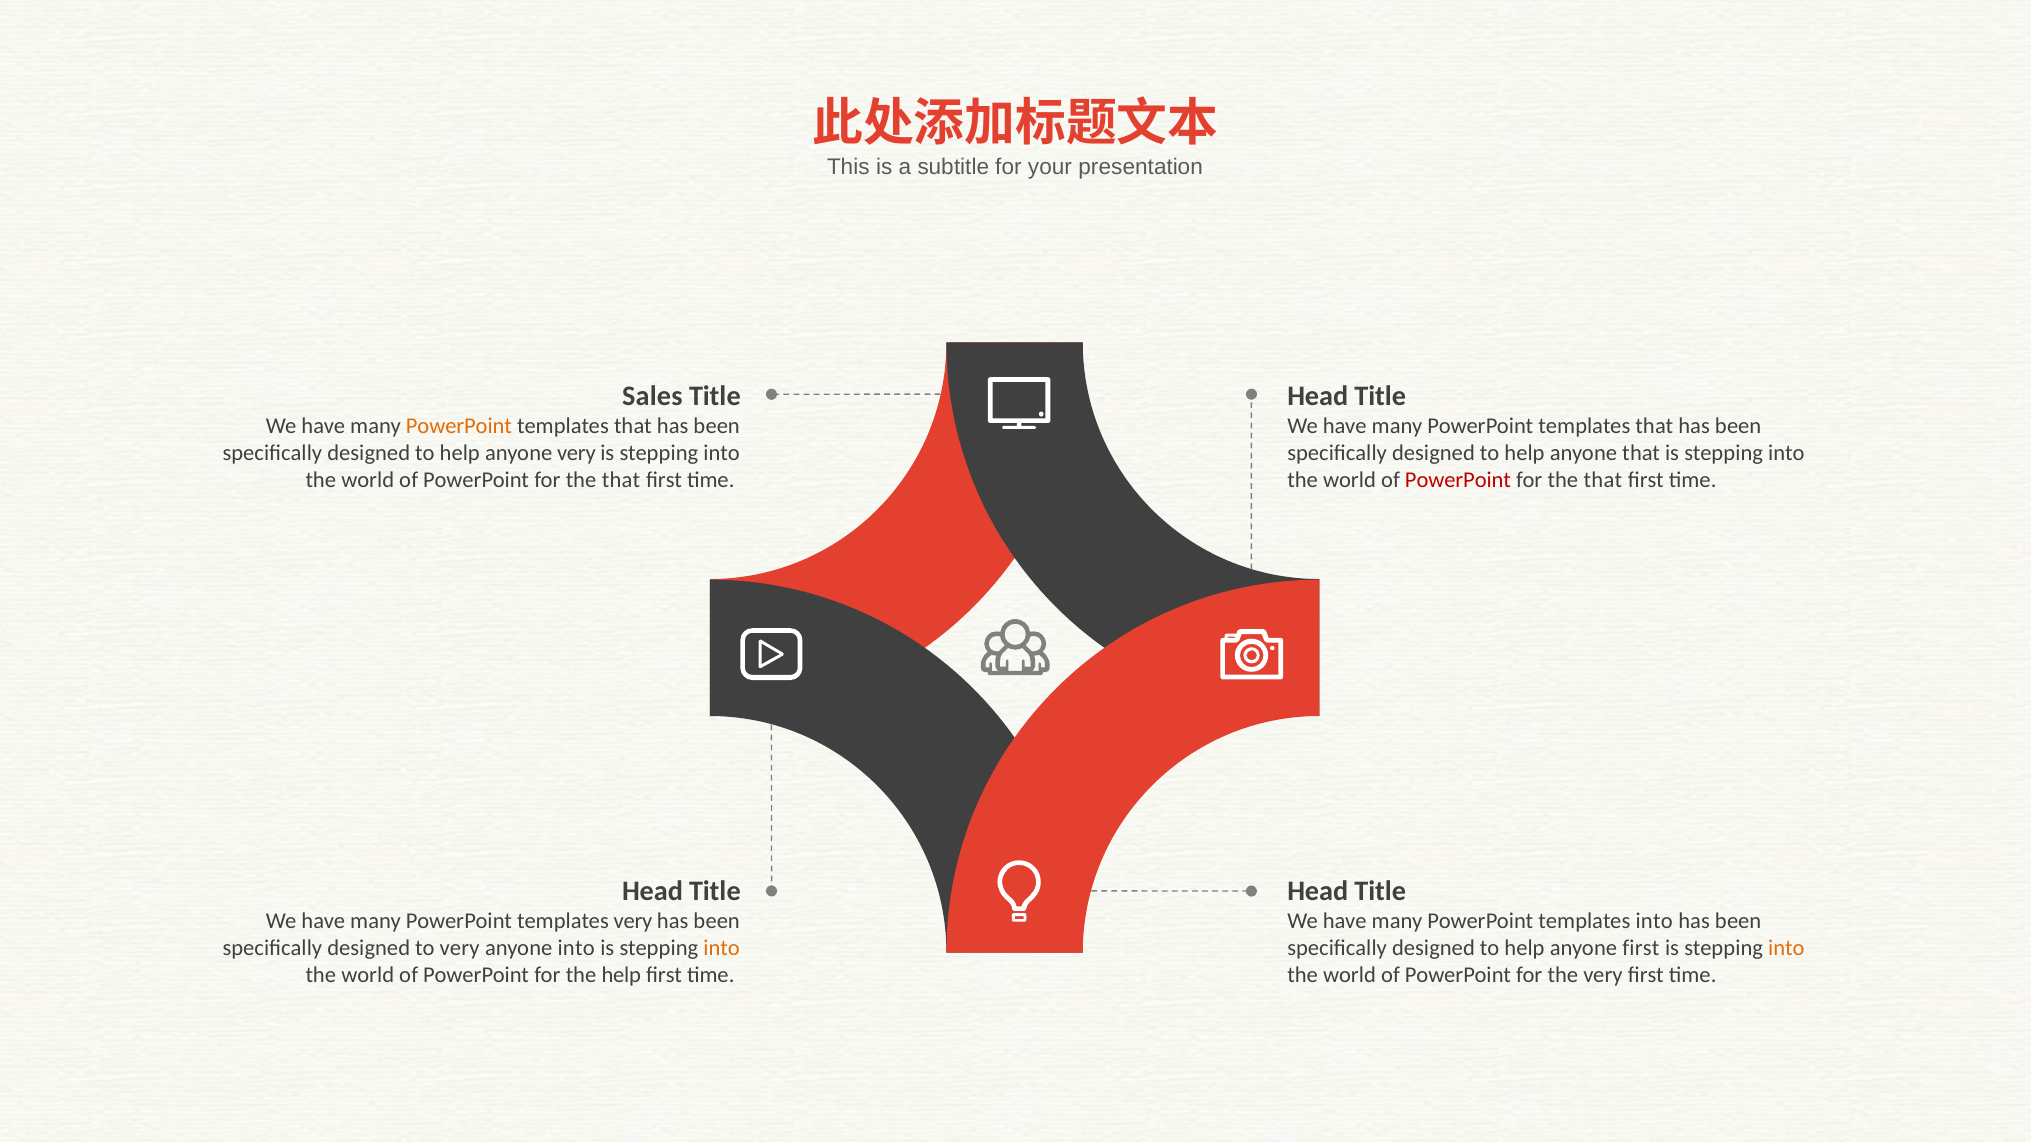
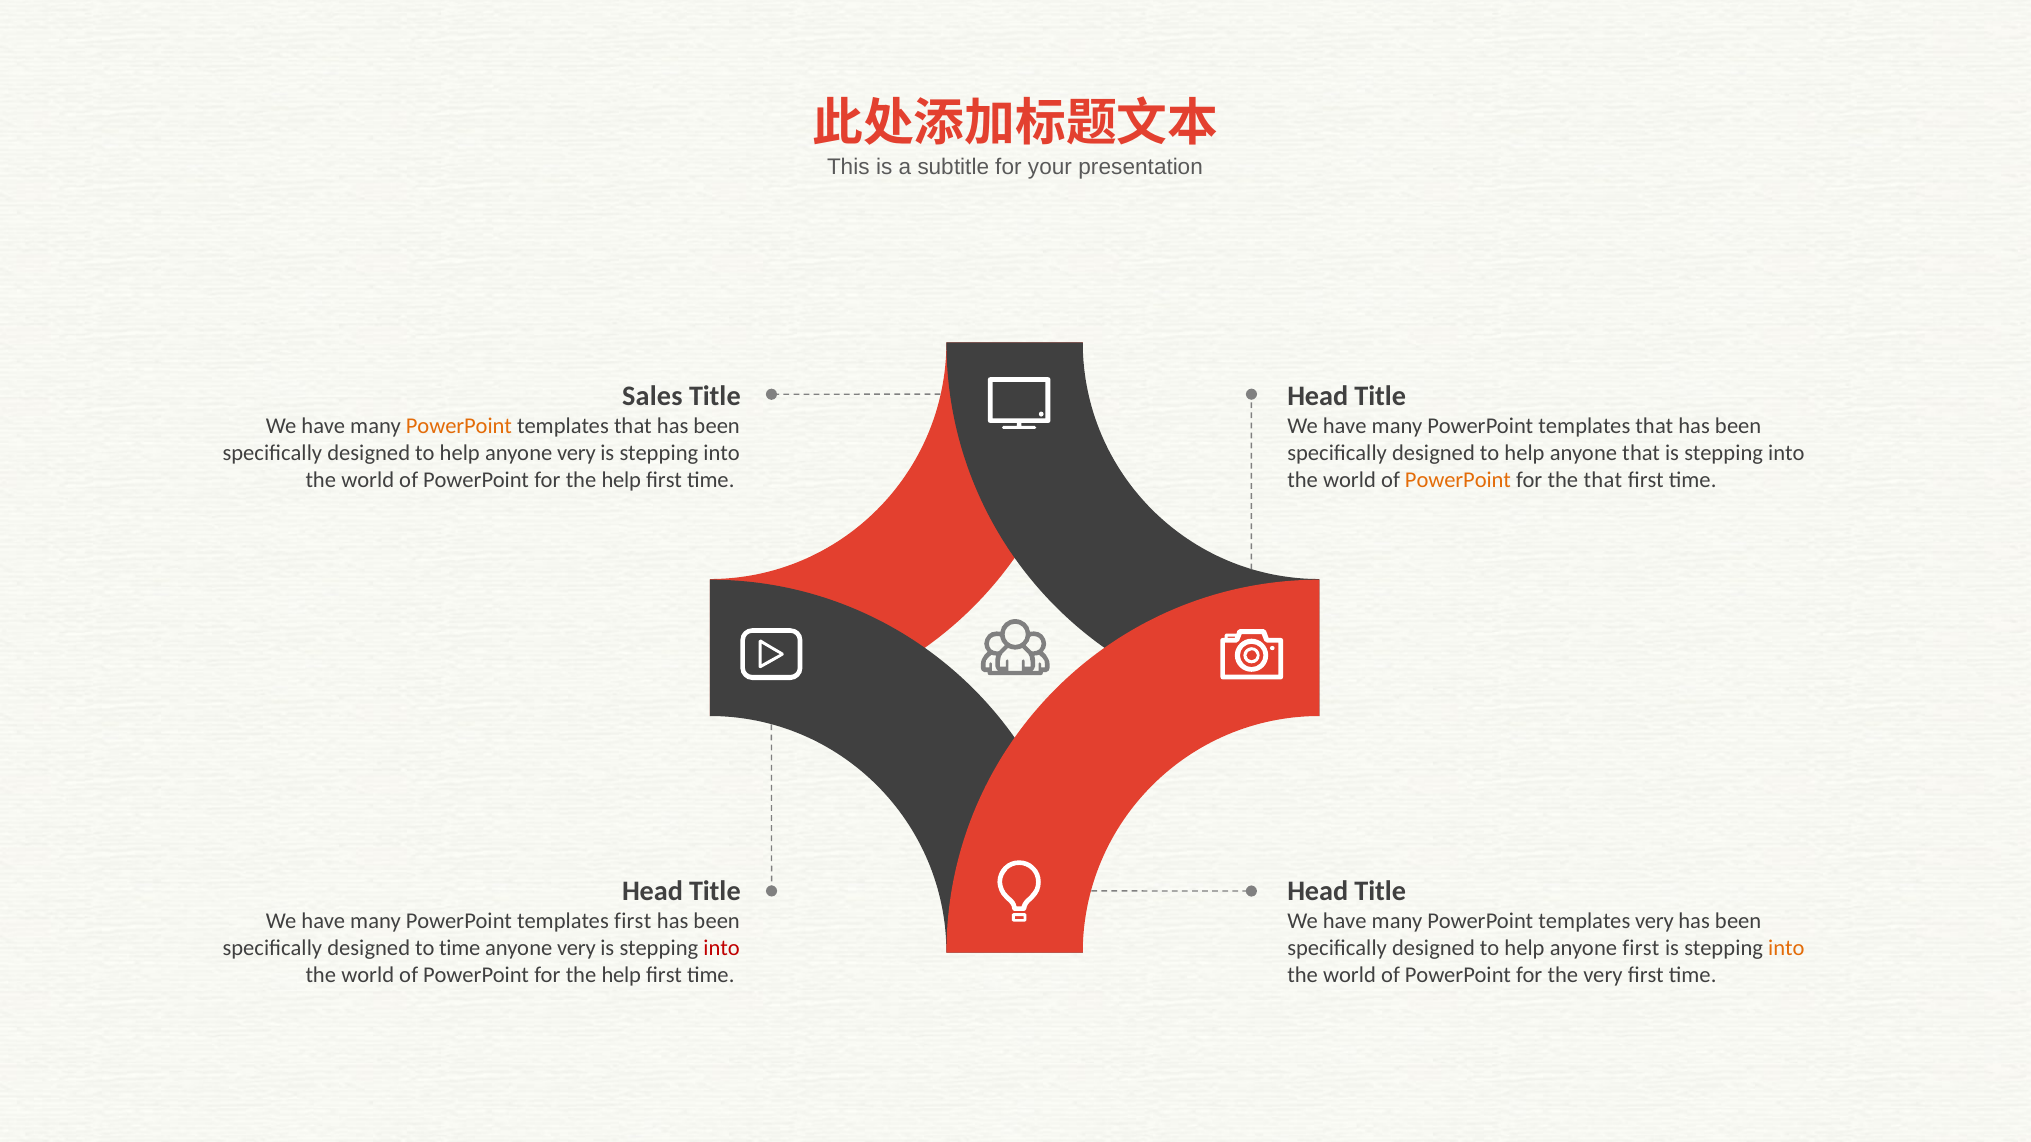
that: that -> help (621, 480)
PowerPoint colour: red -> orange (1458, 480)
templates very: very -> first (633, 921)
templates into: into -> very (1654, 921)
to very: very -> time (460, 948)
into: into -> very (576, 948)
into colour: orange -> red (722, 948)
